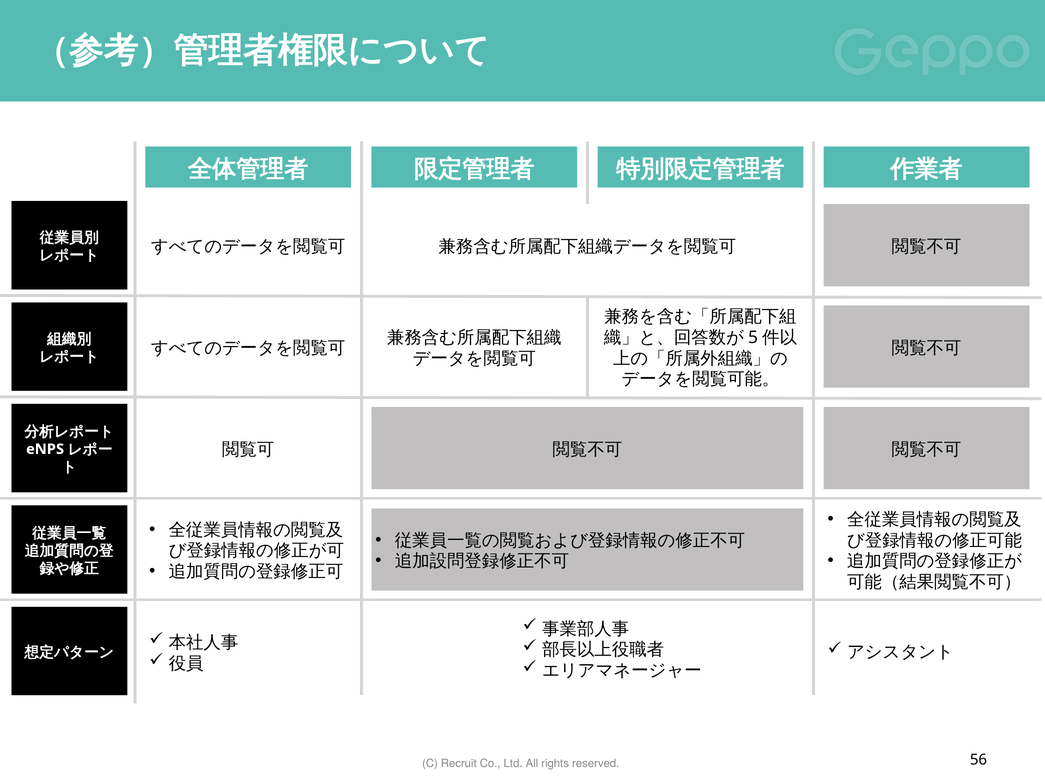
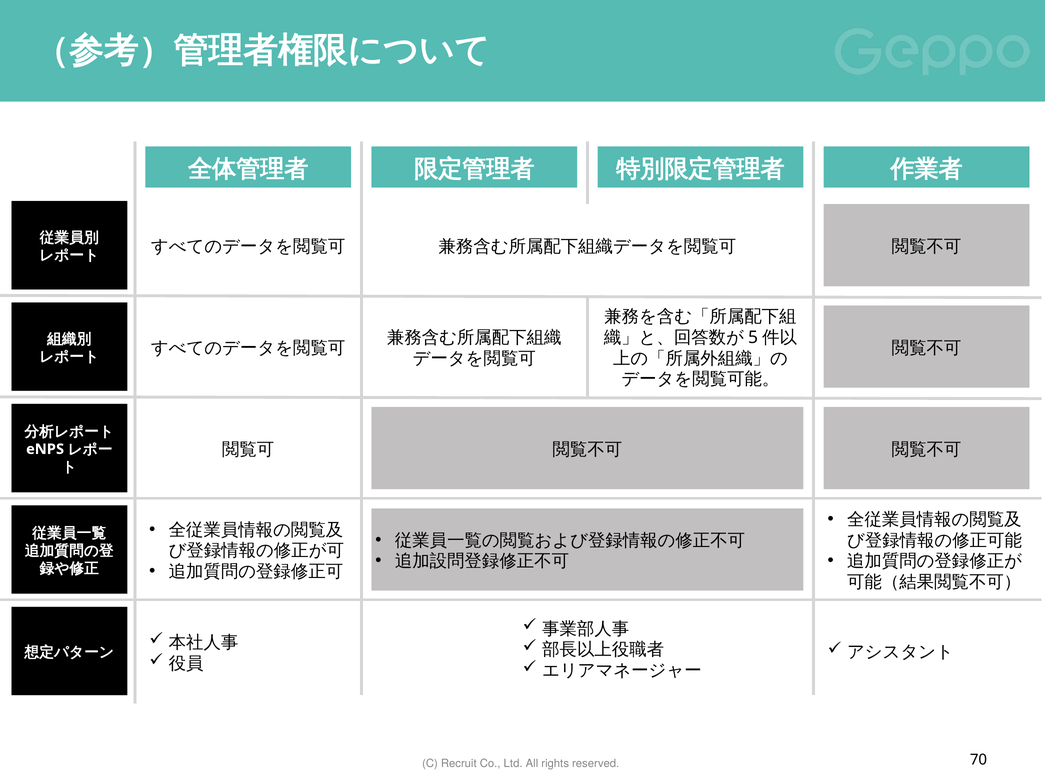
56: 56 -> 70 (979, 760)
